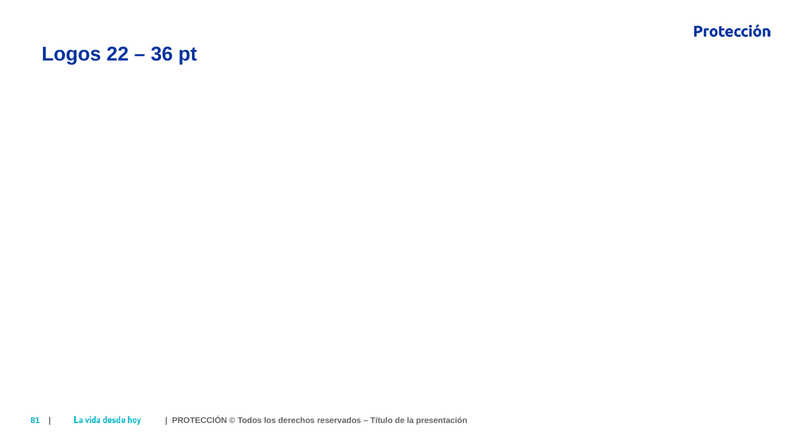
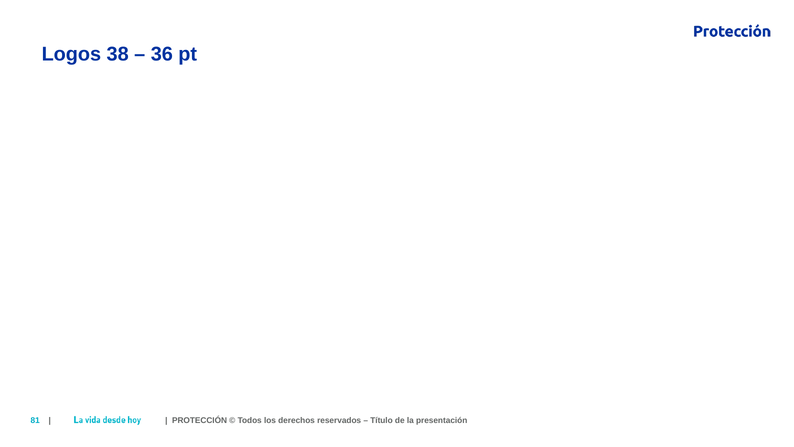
22: 22 -> 38 (118, 54)
